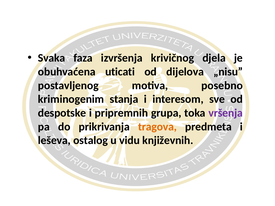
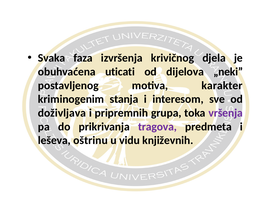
„nisu: „nisu -> „neki (228, 72)
posebno: posebno -> karakter (222, 86)
despotske: despotske -> doživljava (62, 113)
tragova colour: orange -> purple (157, 127)
ostalog: ostalog -> oštrinu (91, 141)
